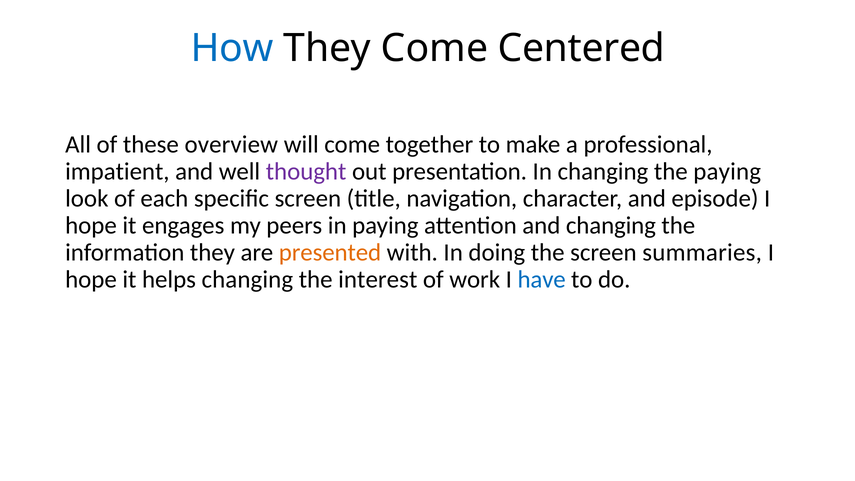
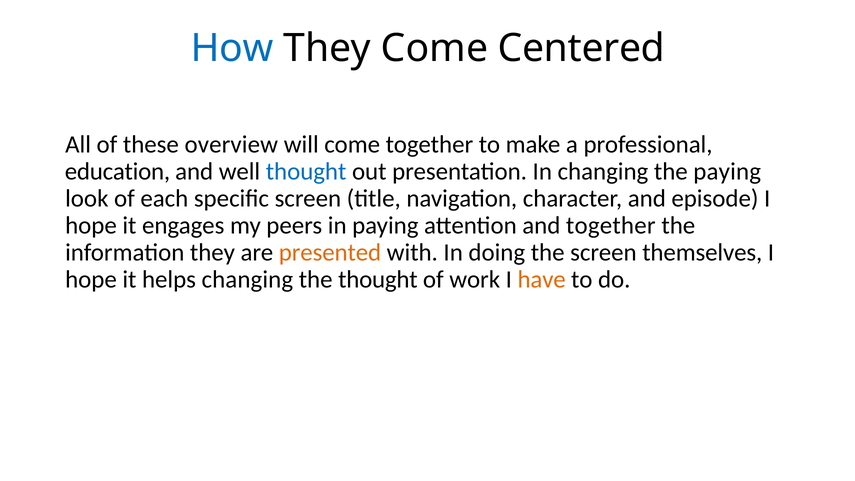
impatient: impatient -> education (117, 171)
thought colour: purple -> blue (306, 171)
and changing: changing -> together (611, 225)
summaries: summaries -> themselves (702, 252)
the interest: interest -> thought (378, 279)
have colour: blue -> orange (542, 279)
